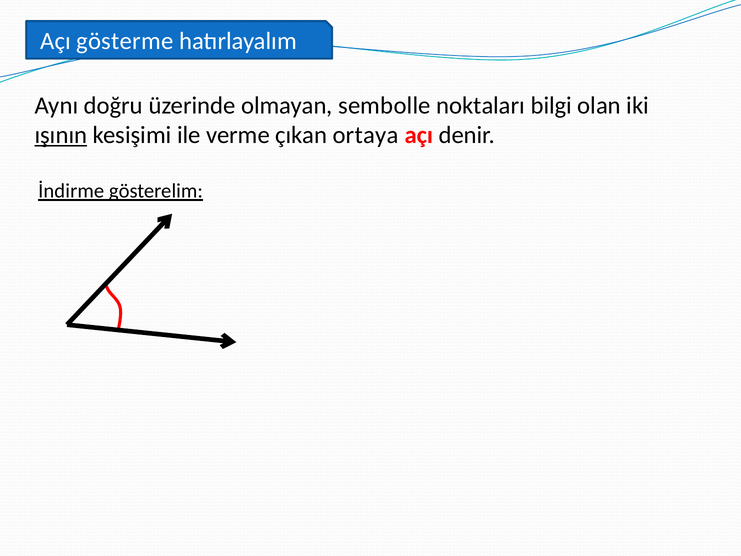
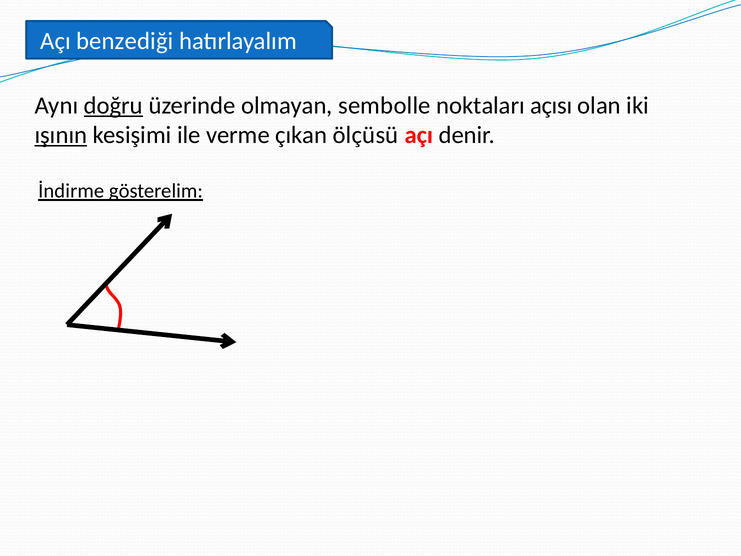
gösterme: gösterme -> benzediği (125, 41)
doğru underline: none -> present (113, 105)
bilgi: bilgi -> açısı (551, 105)
ortaya: ortaya -> ölçüsü (365, 135)
